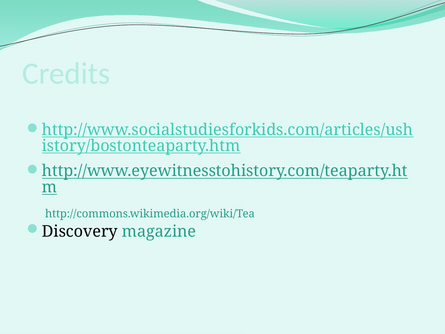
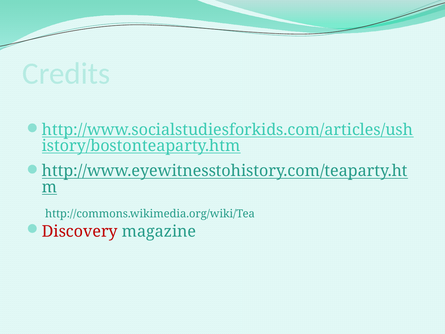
Discovery colour: black -> red (80, 231)
